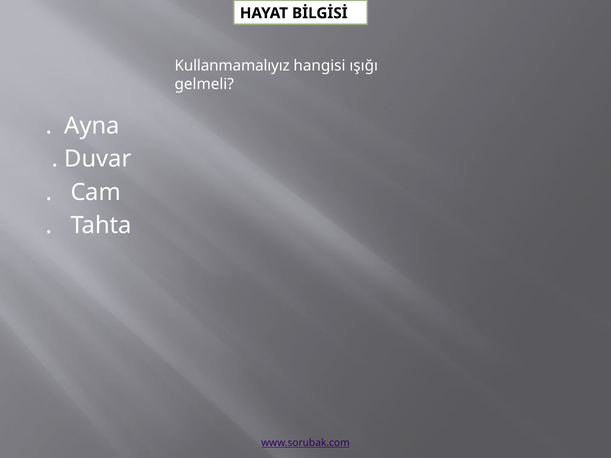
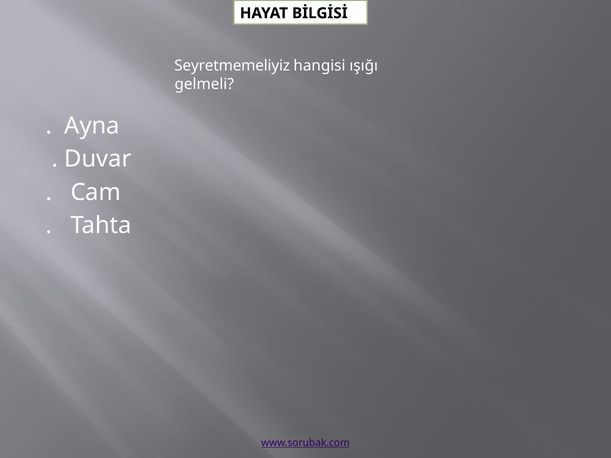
Kullanmamalıyız: Kullanmamalıyız -> Seyretmemeliyiz (232, 66)
